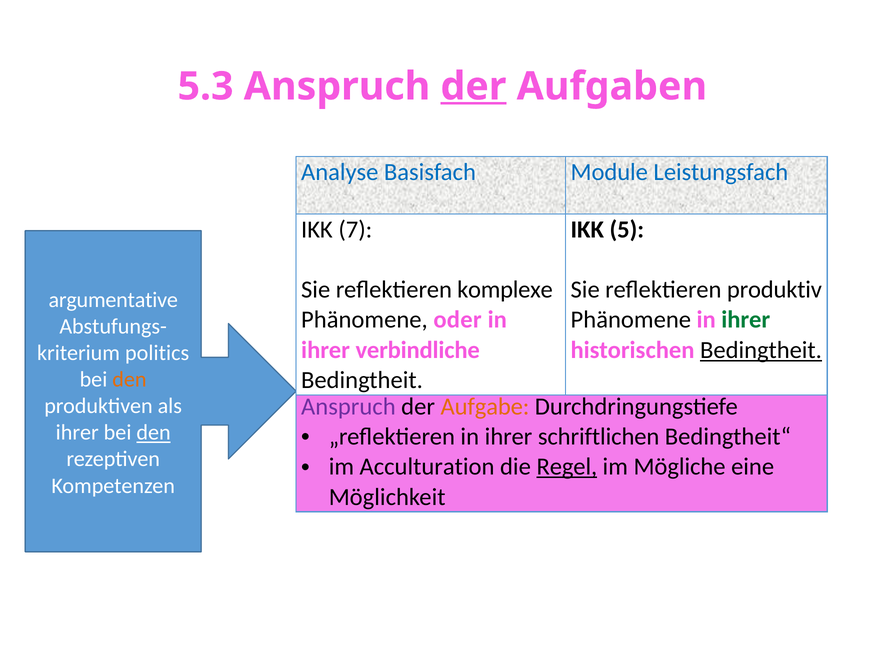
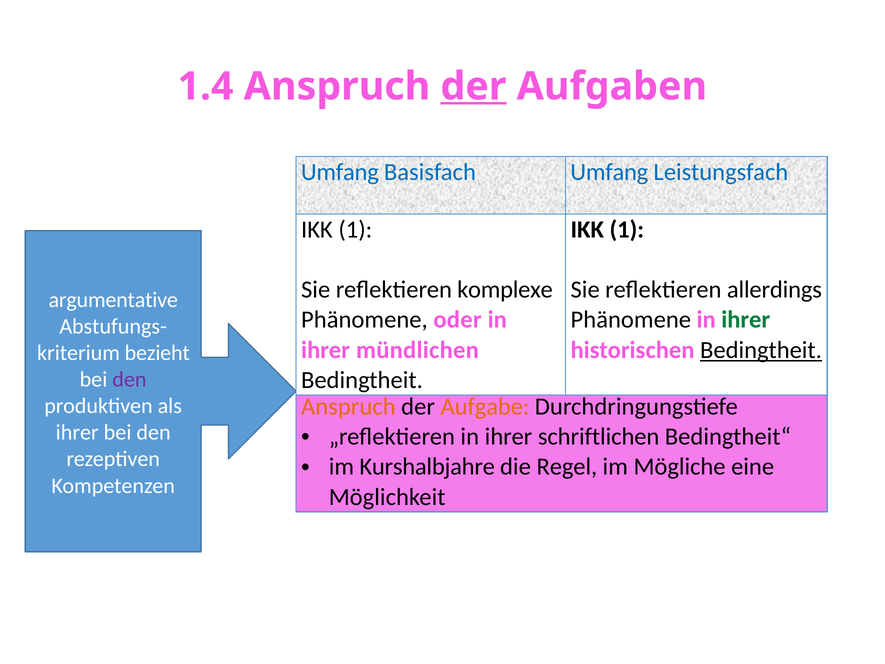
5.3: 5.3 -> 1.4 (206, 86)
Analyse: Analyse -> Umfang (340, 172)
Basisfach Module: Module -> Umfang (609, 172)
7: 7 -> 1 (355, 229)
5: 5 -> 1 (627, 229)
produktiv: produktiv -> allerdings (774, 290)
verbindliche: verbindliche -> mündlichen (417, 350)
politics: politics -> bezieht (157, 353)
den colour: orange -> purple (129, 379)
Anspruch colour: purple -> orange (348, 406)
den underline: present -> none (154, 432)
Acculturation: Acculturation -> Kurshalbjahre (427, 467)
Regel underline: present -> none (567, 467)
